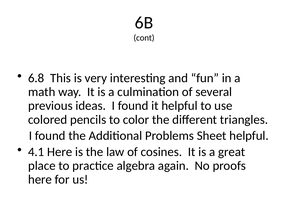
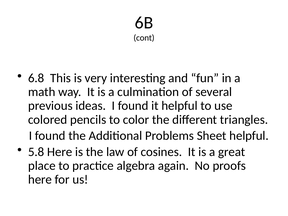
4.1: 4.1 -> 5.8 (36, 152)
